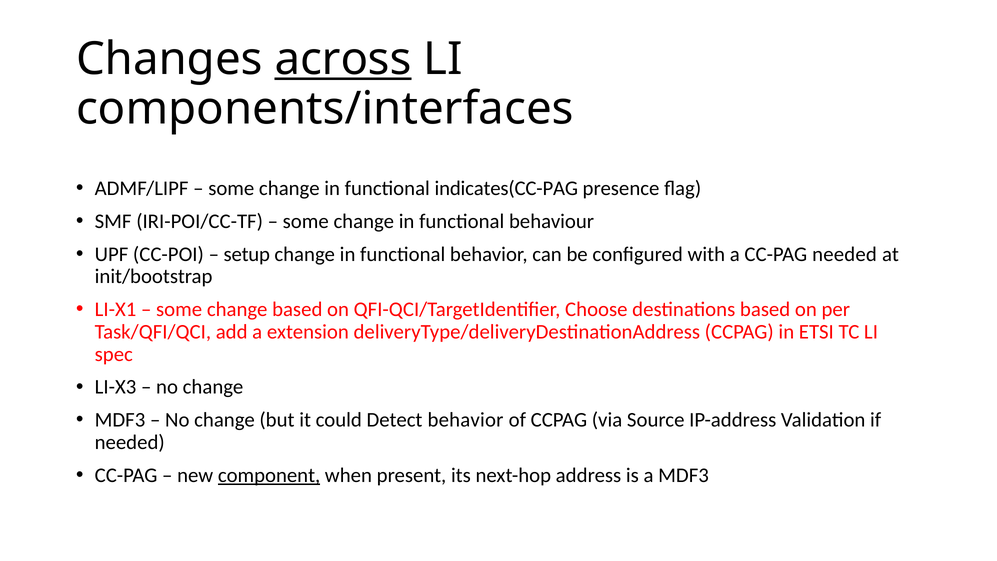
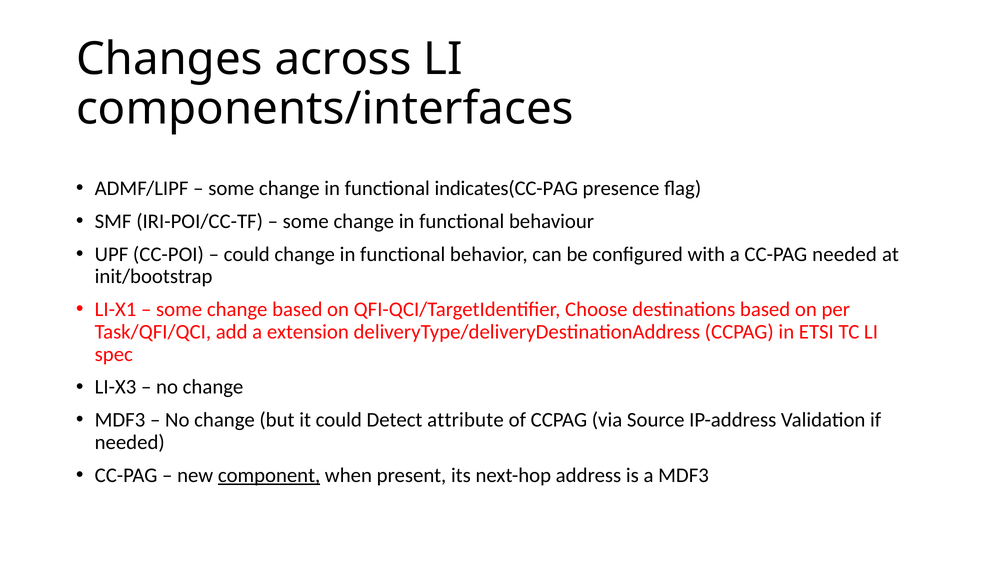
across underline: present -> none (343, 59)
setup: setup -> could (247, 254)
Detect behavior: behavior -> attribute (465, 420)
